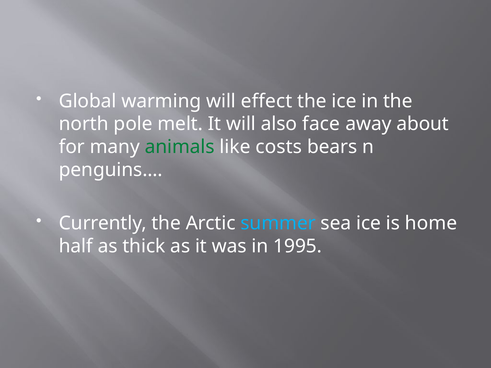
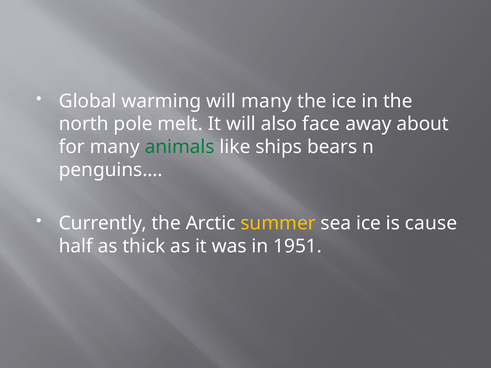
will effect: effect -> many (267, 101)
costs: costs -> ships (279, 147)
summer colour: light blue -> yellow (278, 223)
home: home -> cause (431, 223)
1995: 1995 -> 1951 (298, 246)
